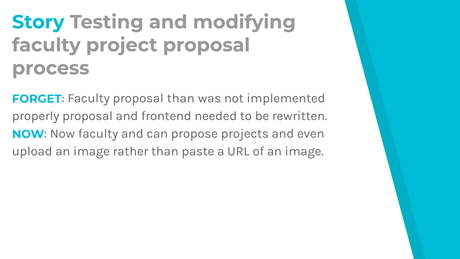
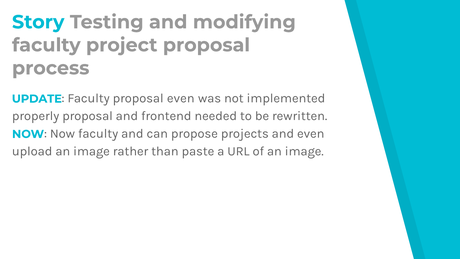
FORGET: FORGET -> UPDATE (37, 99)
proposal than: than -> even (181, 98)
